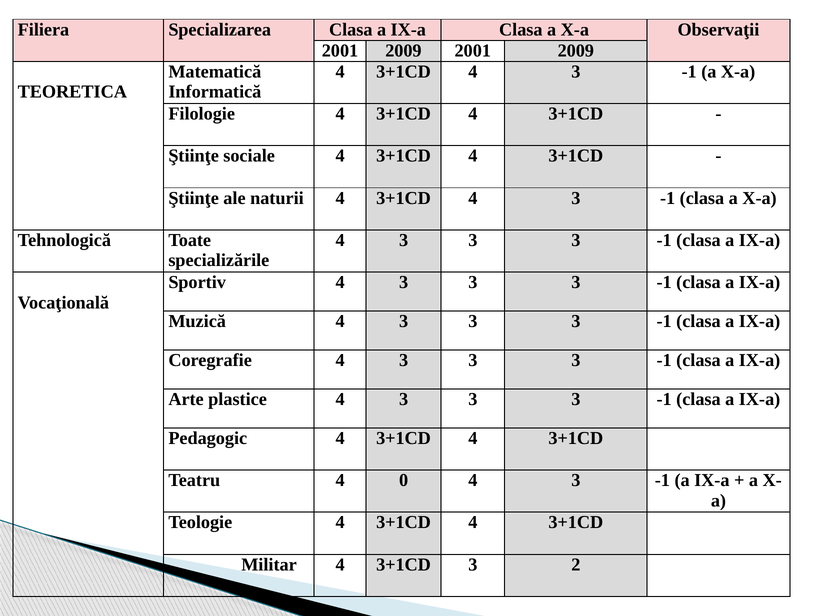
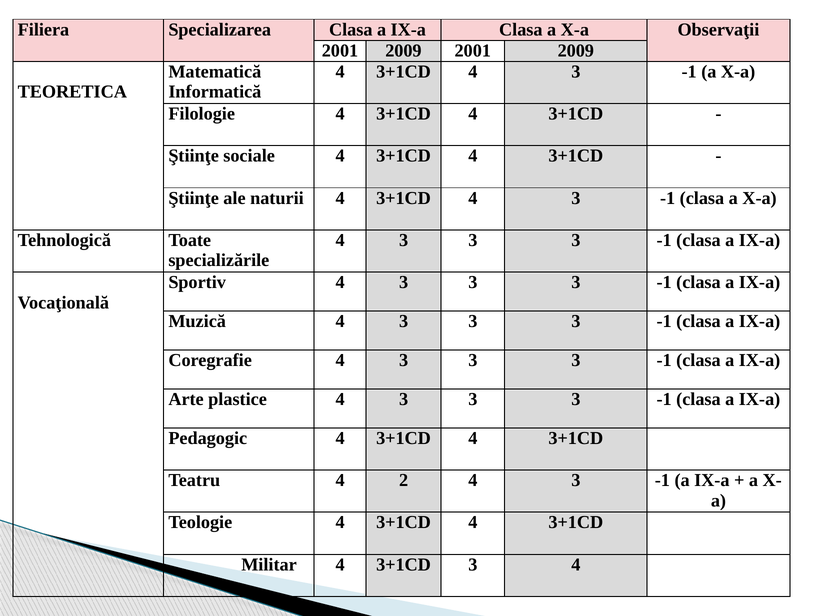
0: 0 -> 2 (404, 481)
3 2: 2 -> 4 (576, 565)
